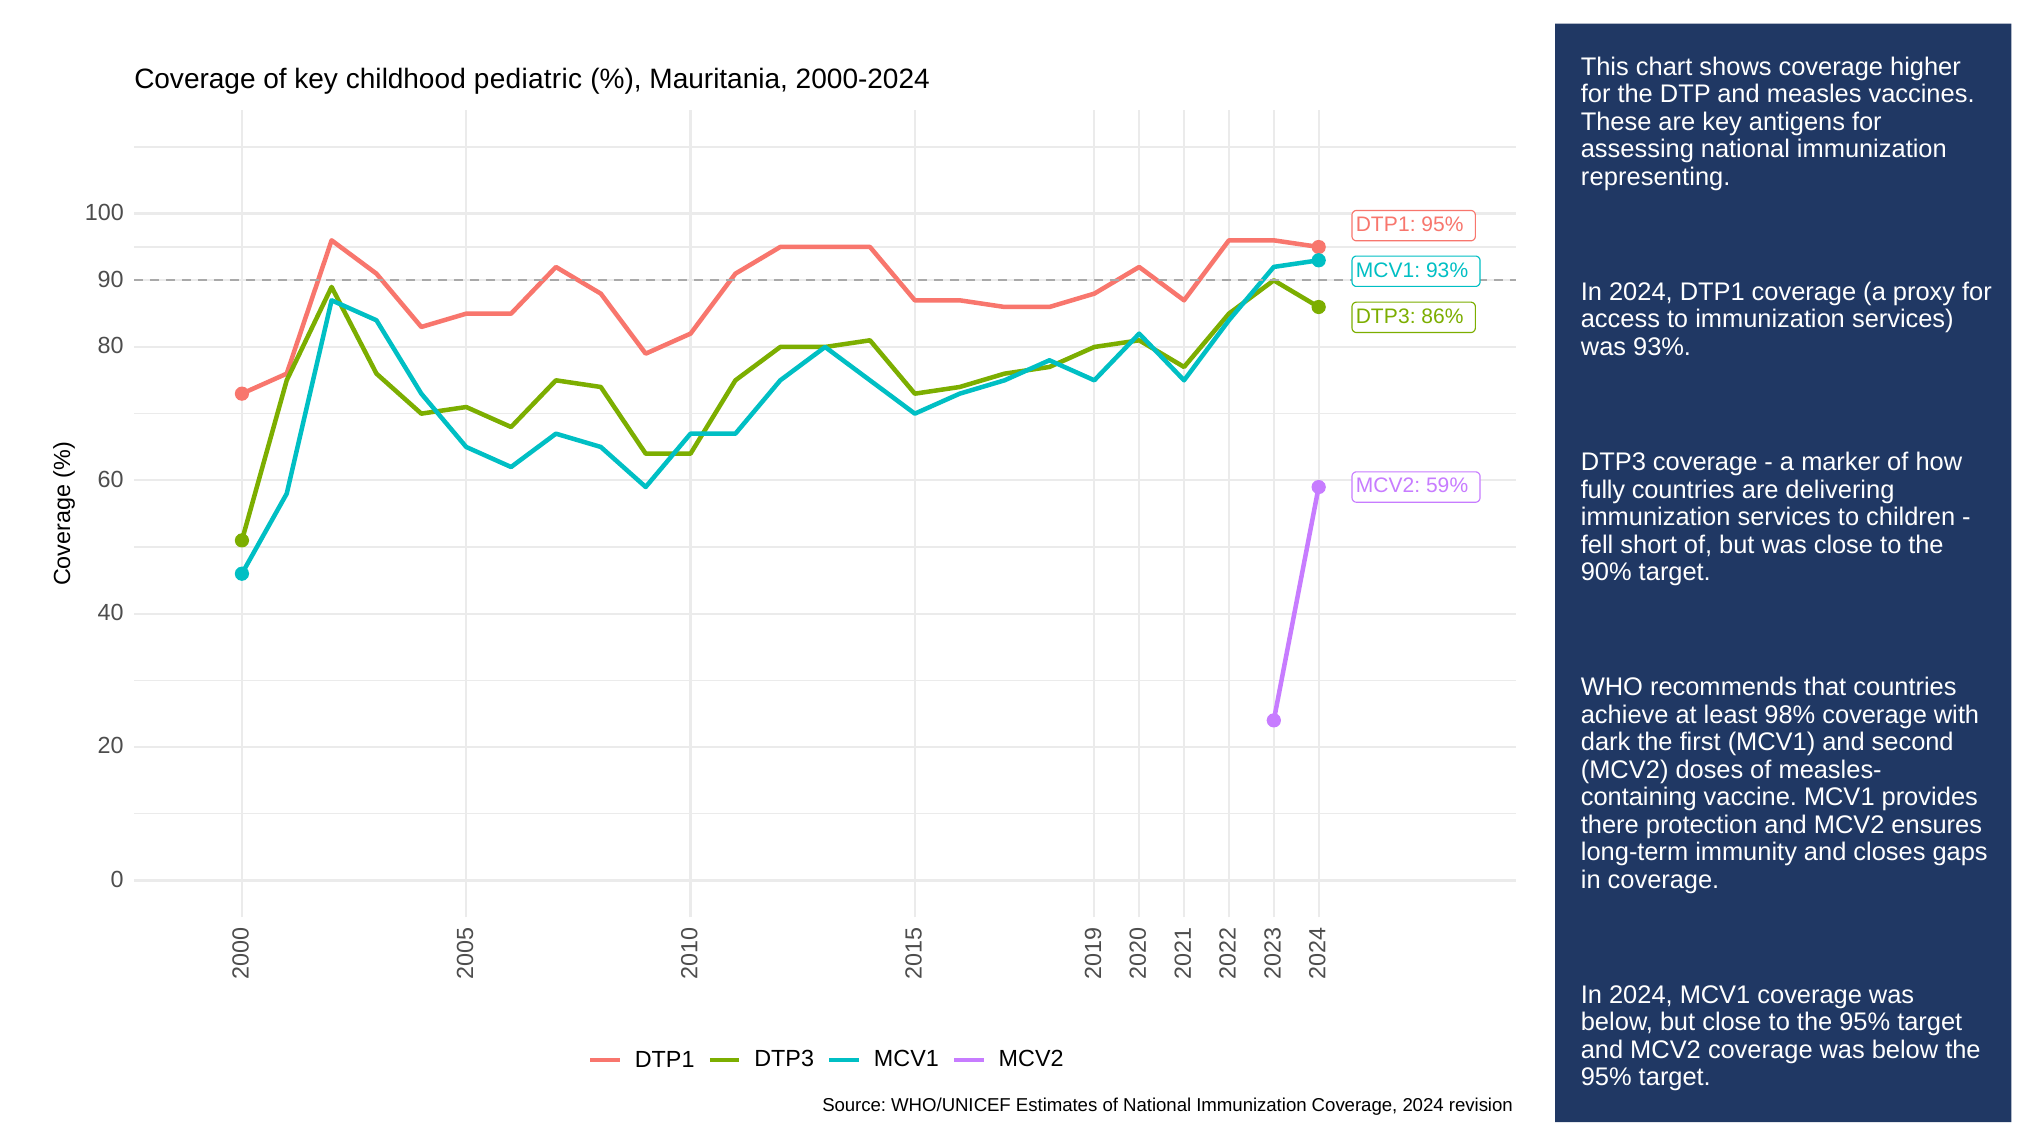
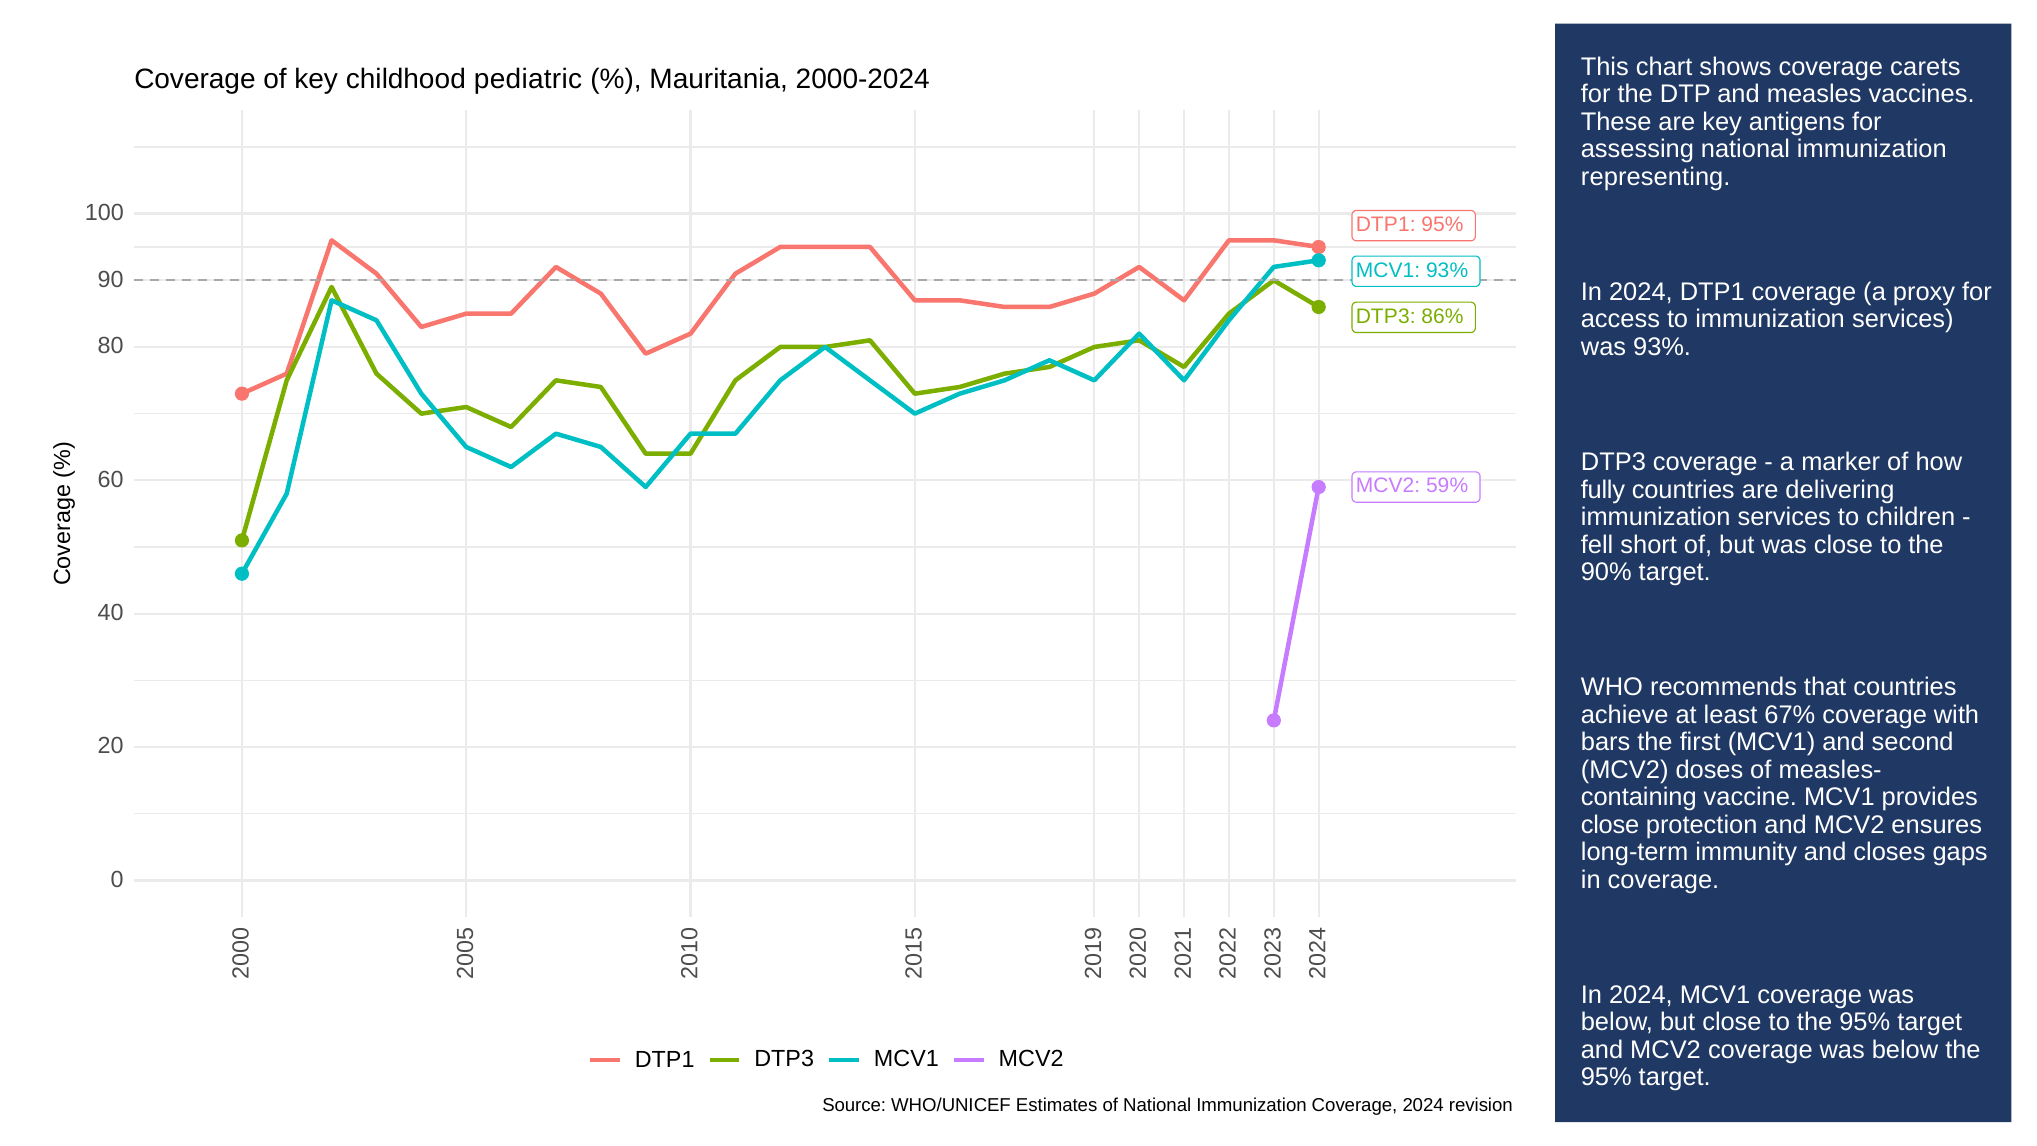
higher: higher -> carets (1925, 67)
98%: 98% -> 67% (1790, 715)
dark: dark -> bars (1606, 742)
there: there -> close (1610, 825)
